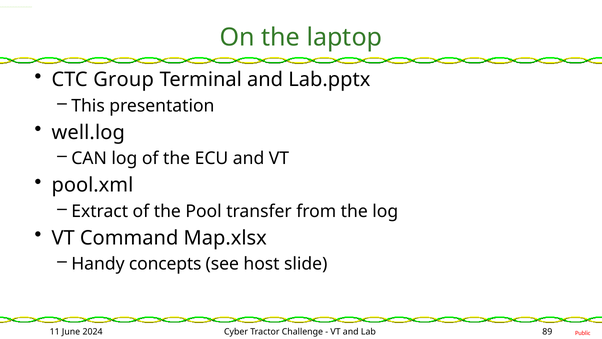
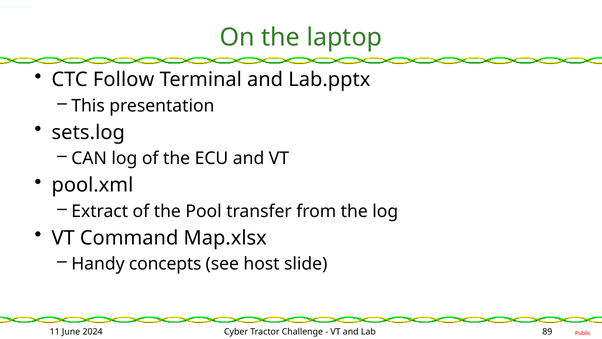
Group: Group -> Follow (124, 80)
well.log: well.log -> sets.log (88, 132)
